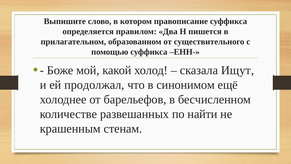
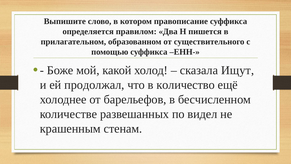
синонимом: синонимом -> количество (186, 85)
найти: найти -> видел (202, 114)
